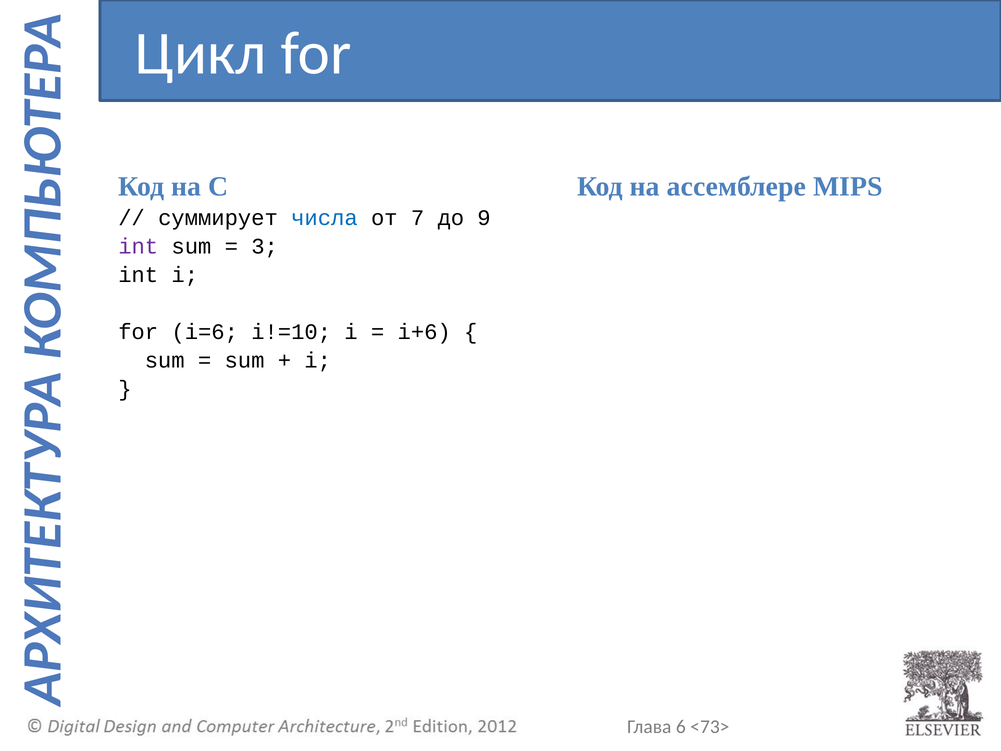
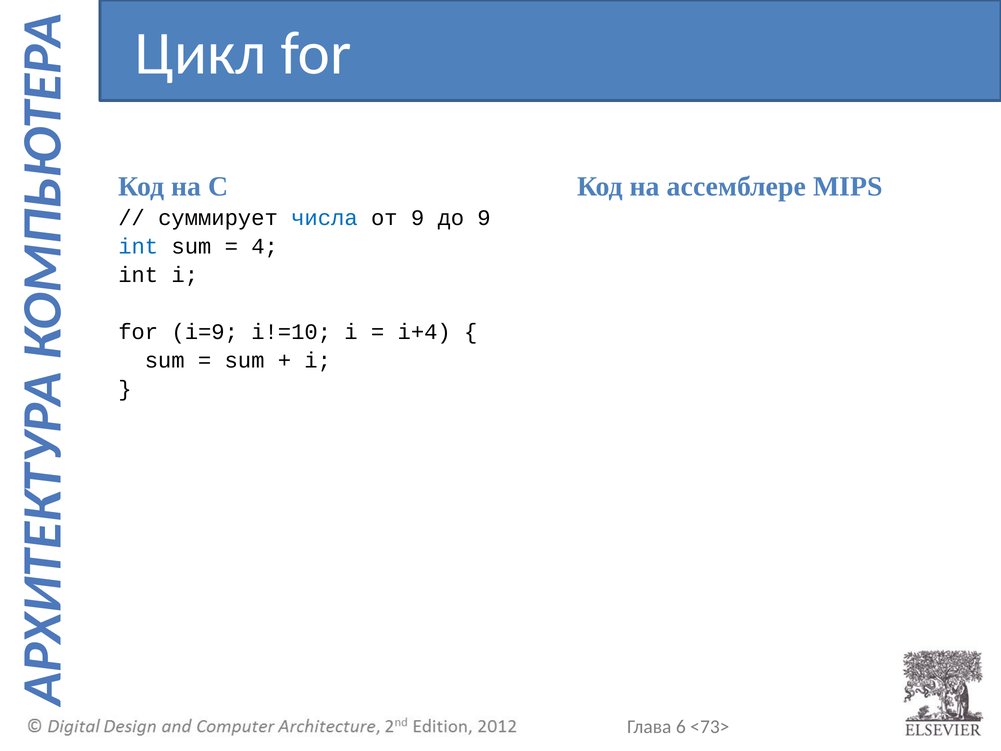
от 7: 7 -> 9 (418, 218)
int colour: purple -> blue (138, 247)
3: 3 -> 4 (265, 247)
i=6: i=6 -> i=9 (205, 332)
i+6: i+6 -> i+4 (424, 332)
